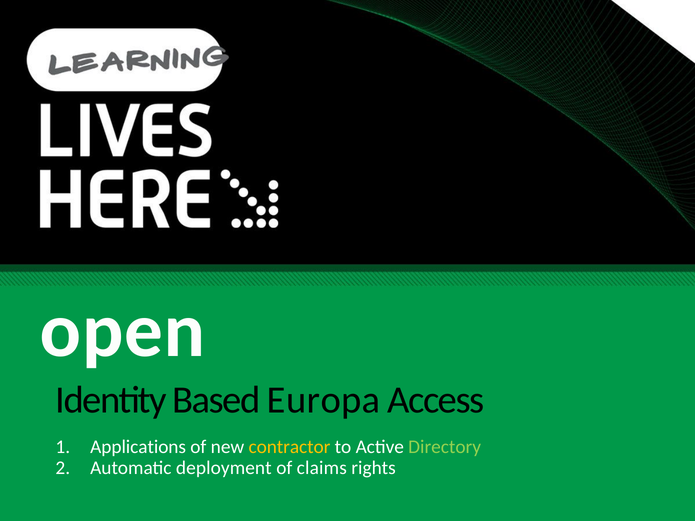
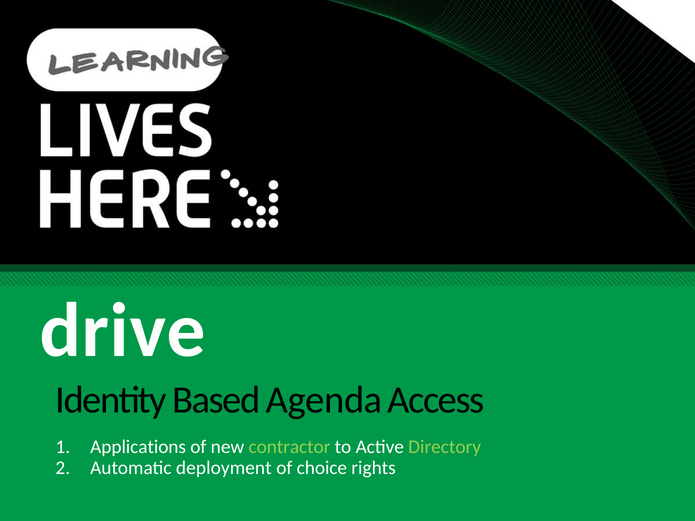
open: open -> drive (123, 331)
Europa: Europa -> Agenda (324, 400)
contractor colour: yellow -> light green (289, 447)
claims: claims -> choice (322, 468)
